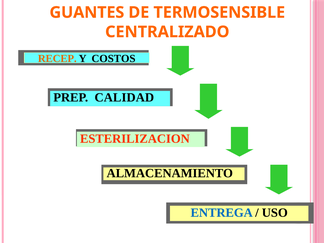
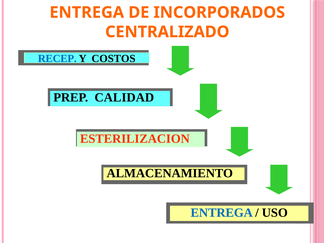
GUANTES: GUANTES -> ENTREGA (87, 12)
TERMOSENSIBLE: TERMOSENSIBLE -> INCORPORADOS (219, 12)
RECEP colour: orange -> blue (57, 58)
